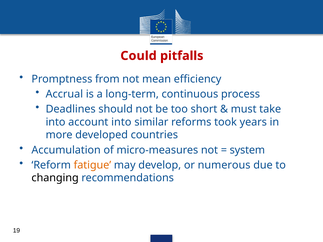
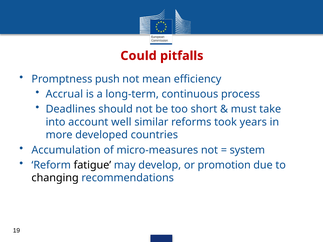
from: from -> push (107, 79)
account into: into -> well (121, 122)
fatigue colour: orange -> black (92, 165)
numerous: numerous -> promotion (224, 165)
